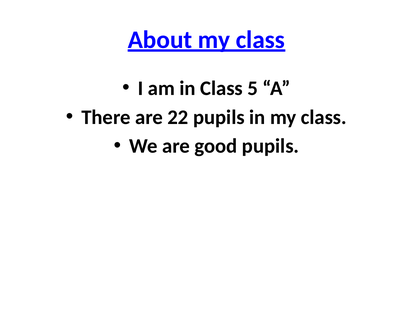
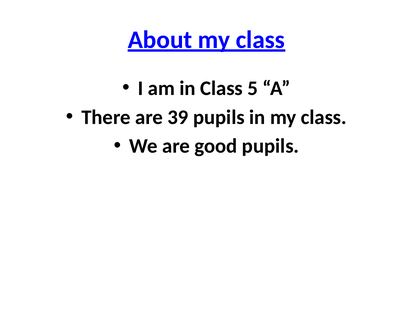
22: 22 -> 39 (178, 117)
